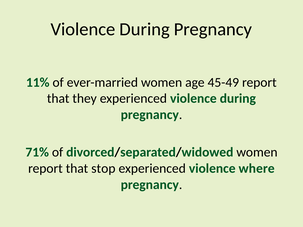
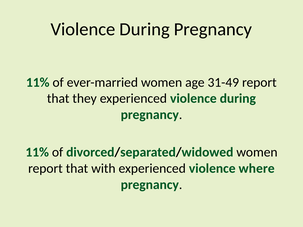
45-49: 45-49 -> 31-49 (223, 82)
71%: 71% -> 11% (37, 152)
stop: stop -> with (103, 169)
